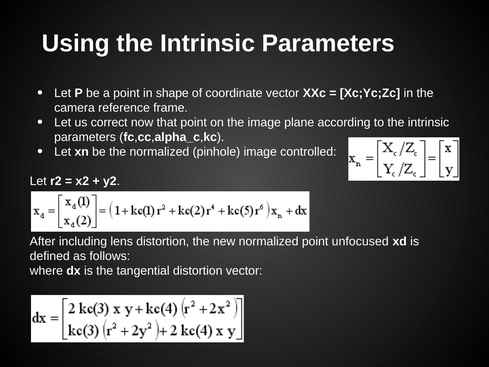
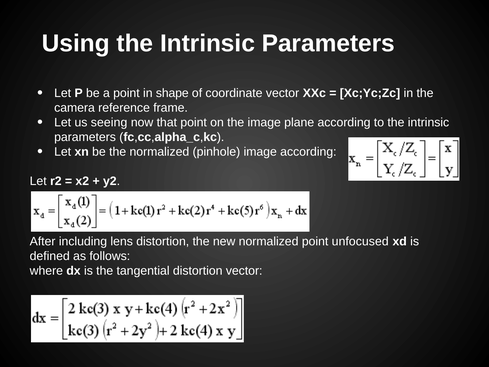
correct: correct -> seeing (109, 122)
image controlled: controlled -> according (308, 152)
